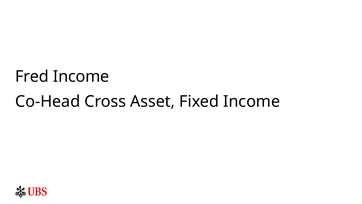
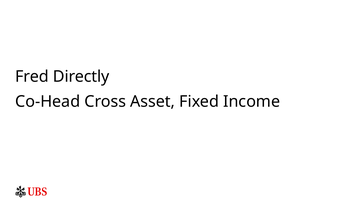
Fred Income: Income -> Directly (81, 76)
